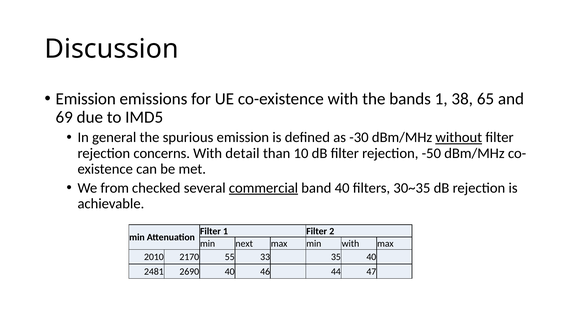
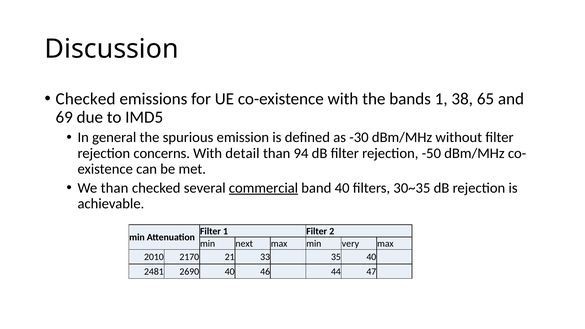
Emission: Emission -> Checked (86, 99)
without underline: present -> none (459, 138)
10: 10 -> 94 (301, 153)
We from: from -> than (115, 188)
min with: with -> very (350, 244)
55: 55 -> 21 (230, 257)
